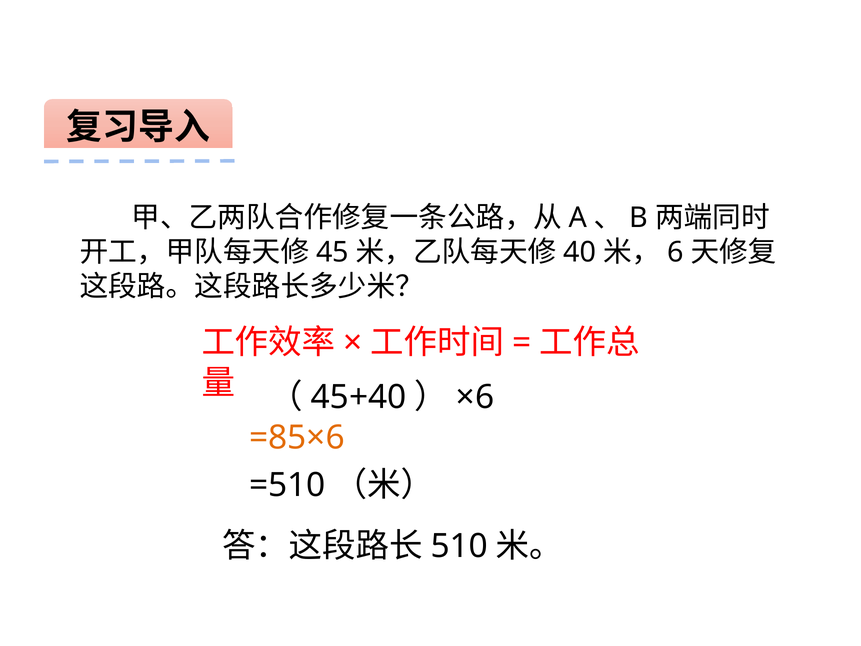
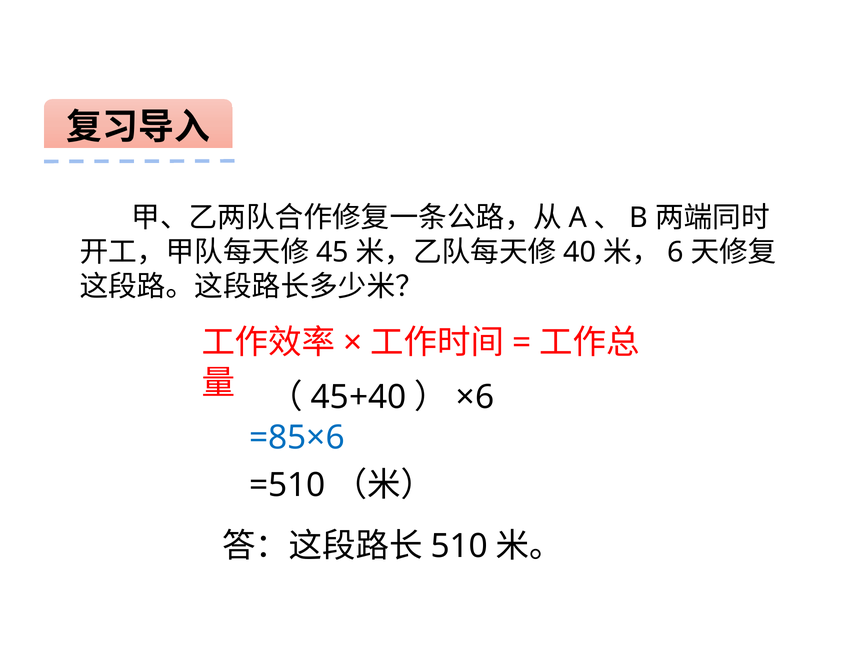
=85×6 colour: orange -> blue (297, 438)
